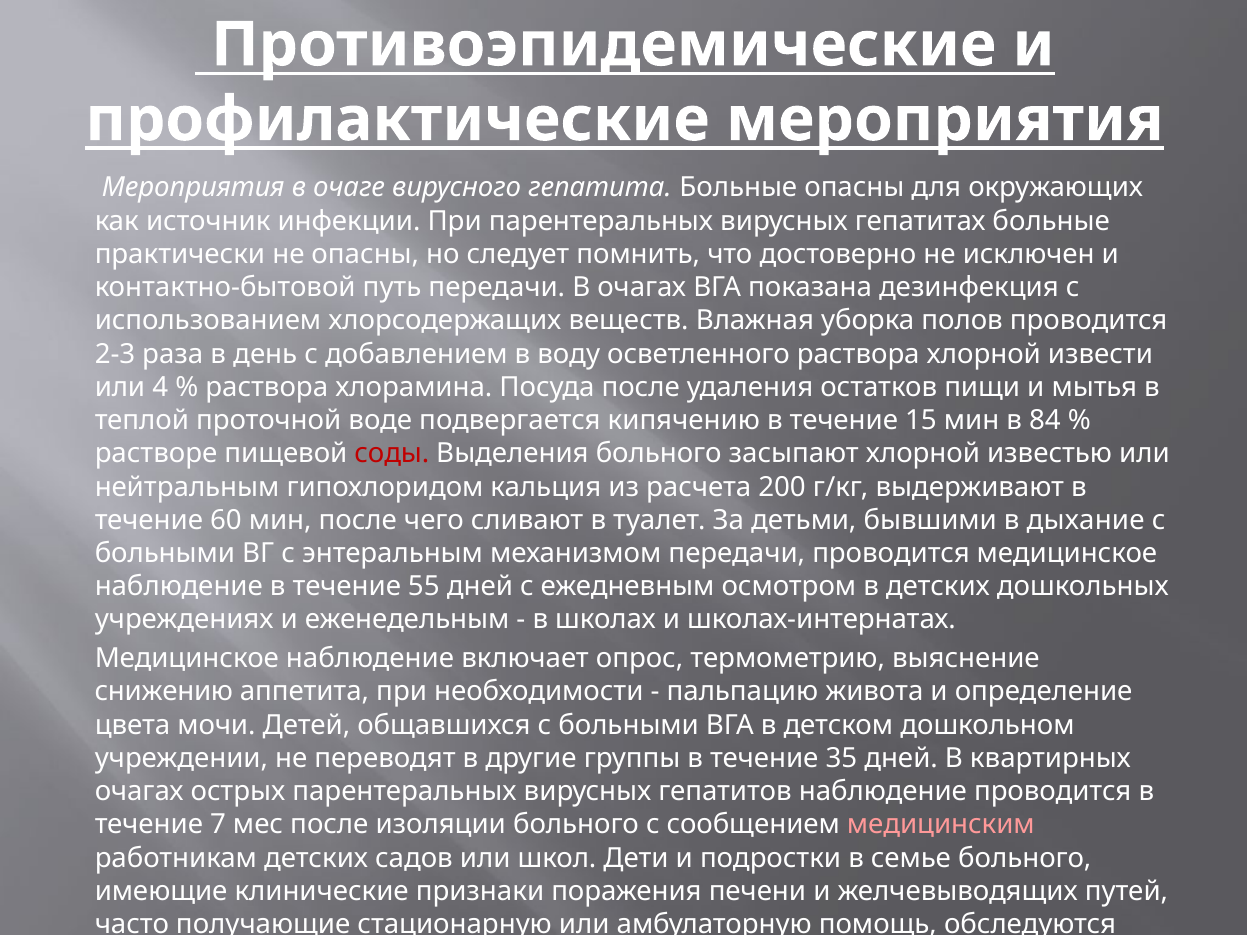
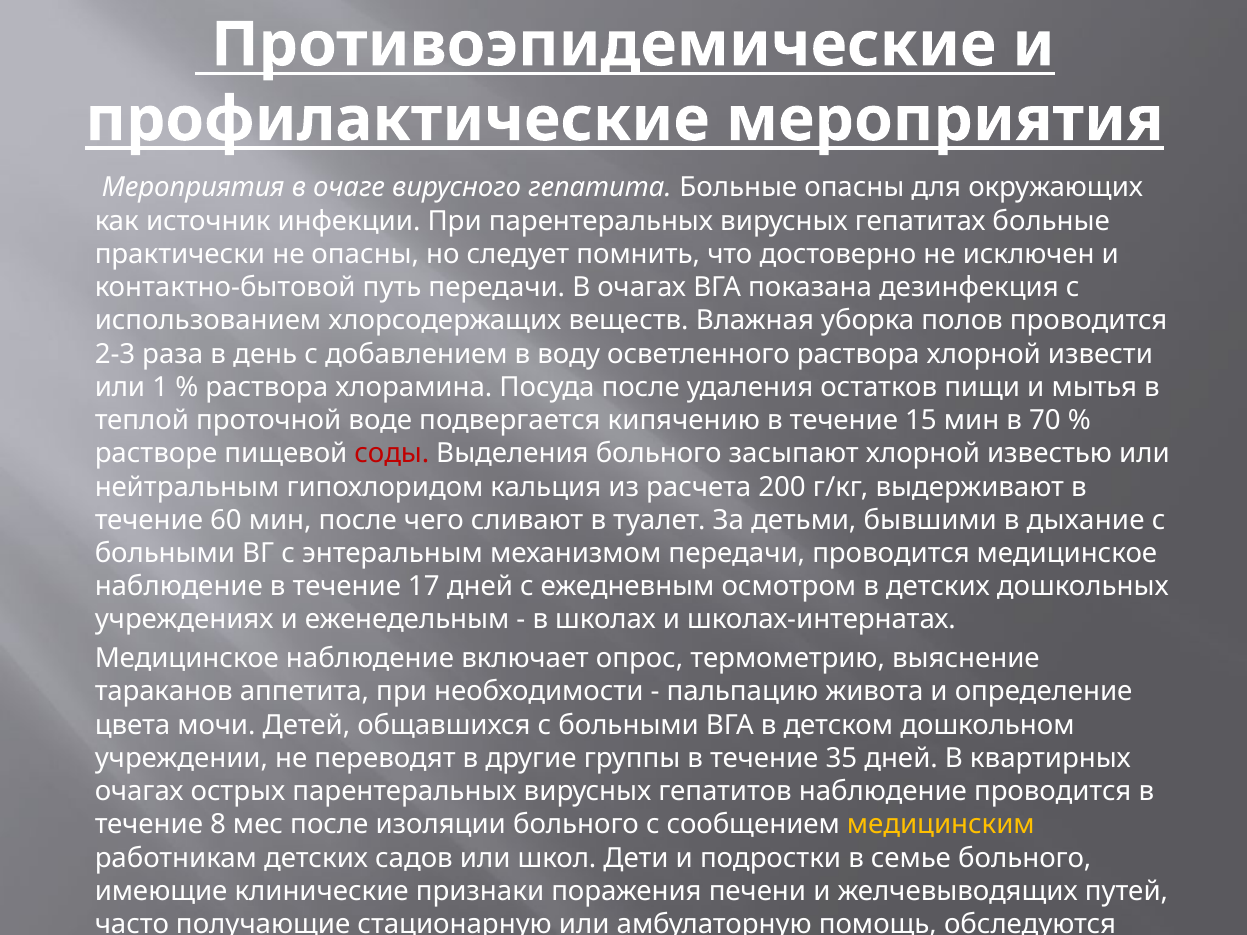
4: 4 -> 1 (160, 387)
84: 84 -> 70 (1045, 421)
55: 55 -> 17 (424, 587)
снижению: снижению -> тараканов (164, 692)
7: 7 -> 8 (218, 825)
медицинским colour: pink -> yellow (941, 825)
